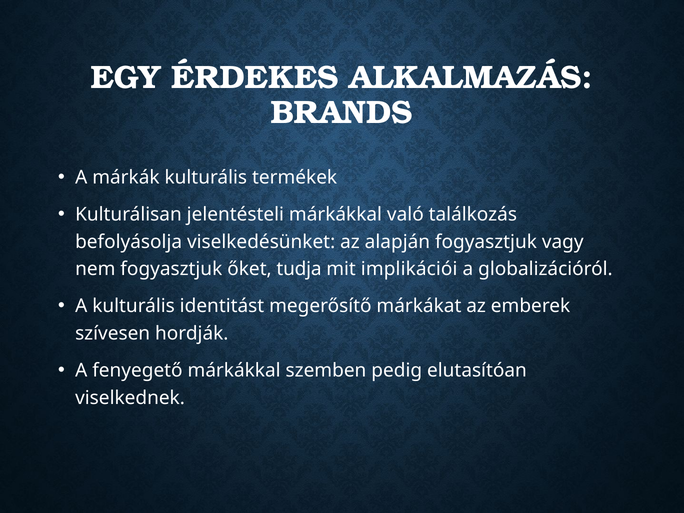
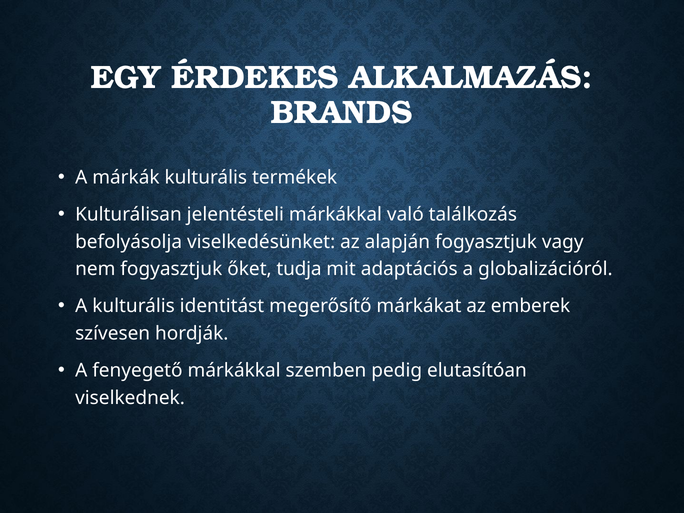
implikációi: implikációi -> adaptációs (409, 269)
